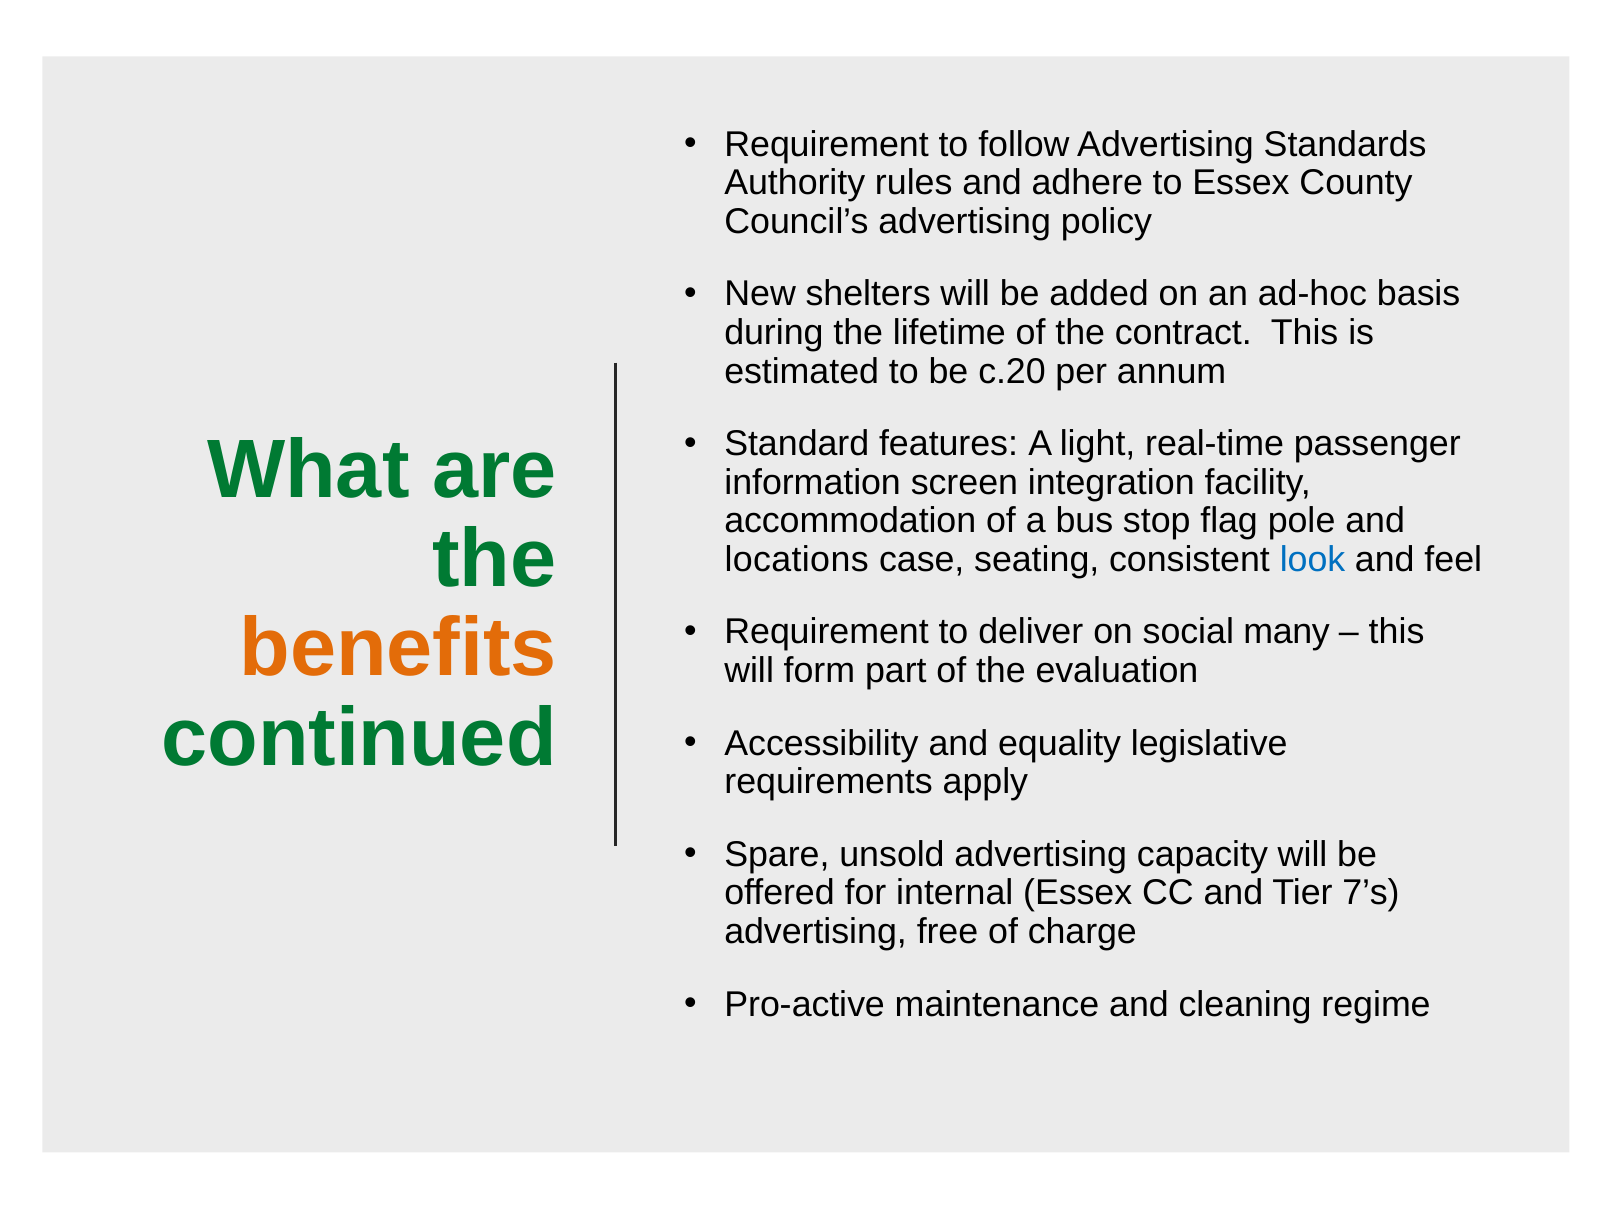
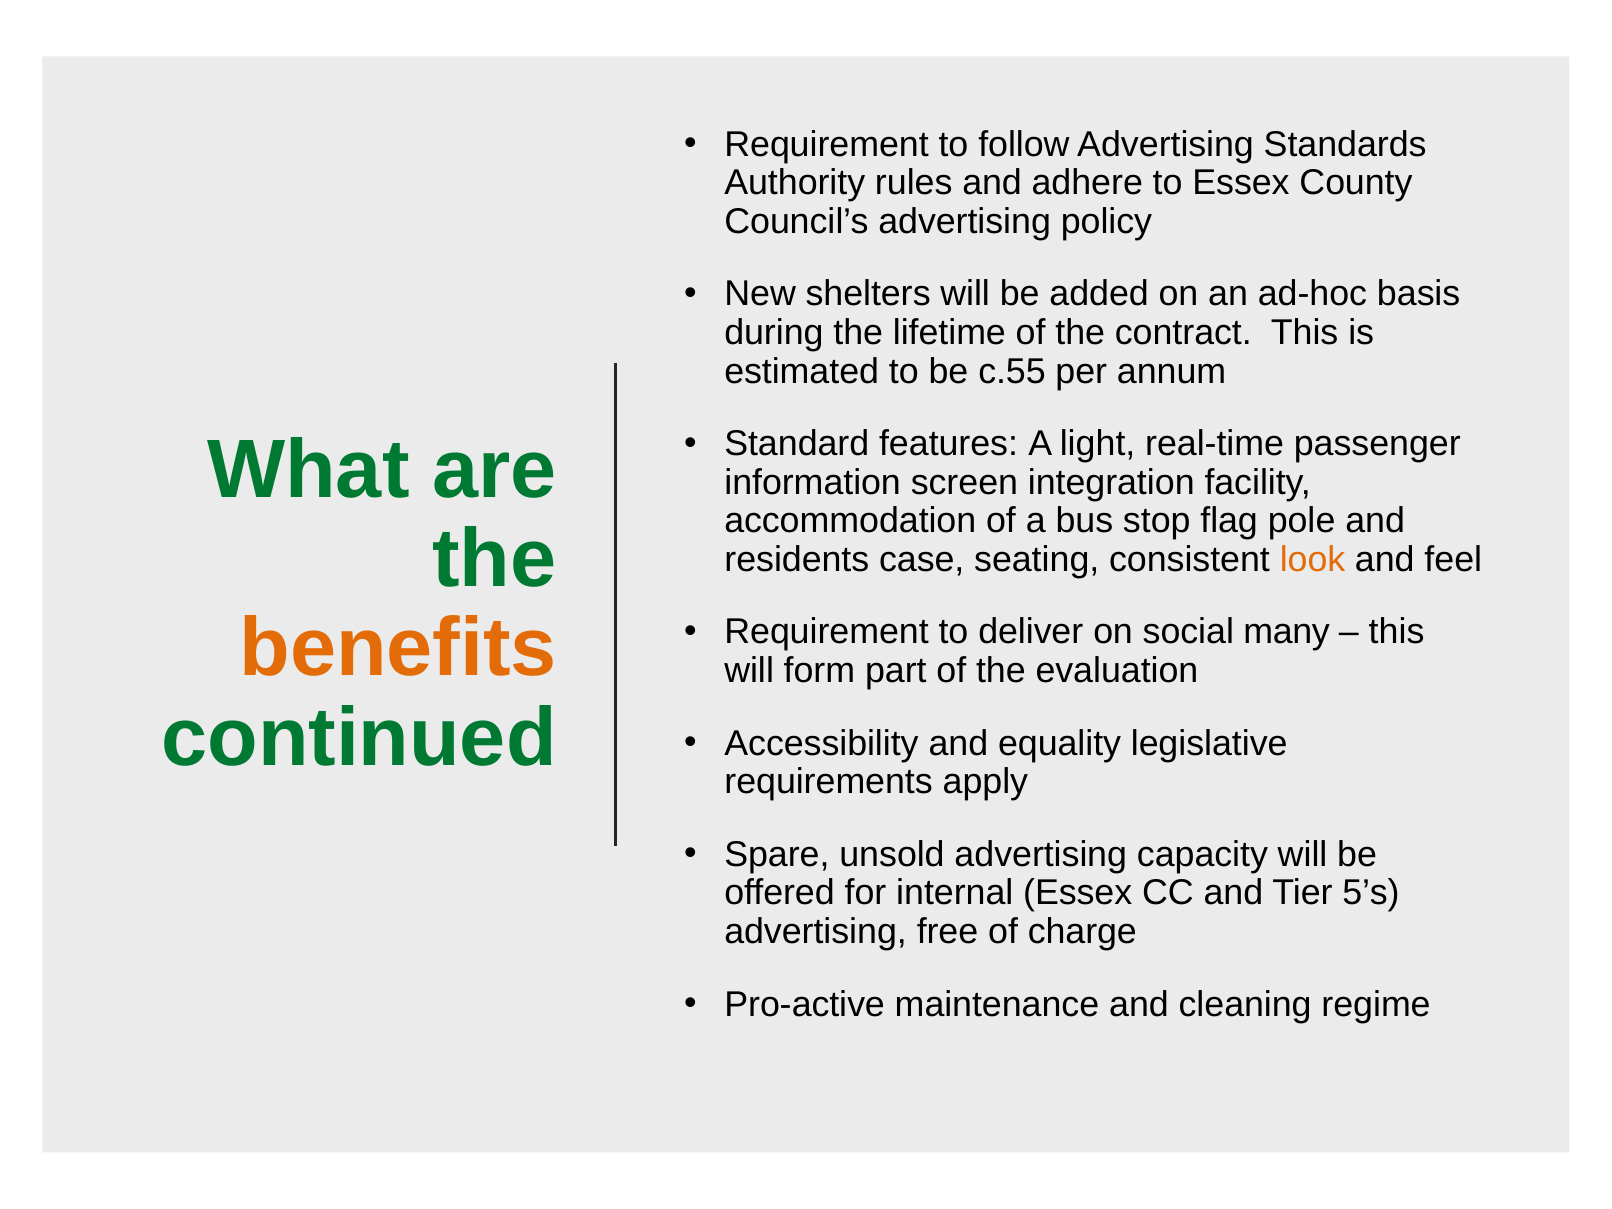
c.20: c.20 -> c.55 (1012, 371)
locations: locations -> residents (797, 560)
look colour: blue -> orange (1313, 560)
7’s: 7’s -> 5’s (1371, 893)
